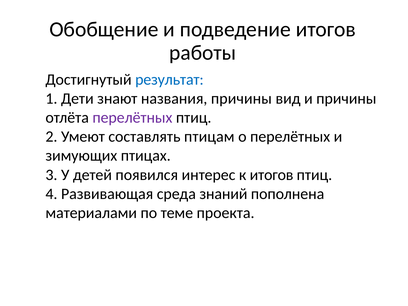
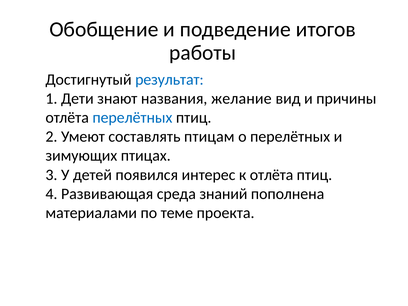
названия причины: причины -> желание (241, 99)
перелётных colour: purple -> blue (132, 118)
к итогов: итогов -> отлёта (272, 175)
